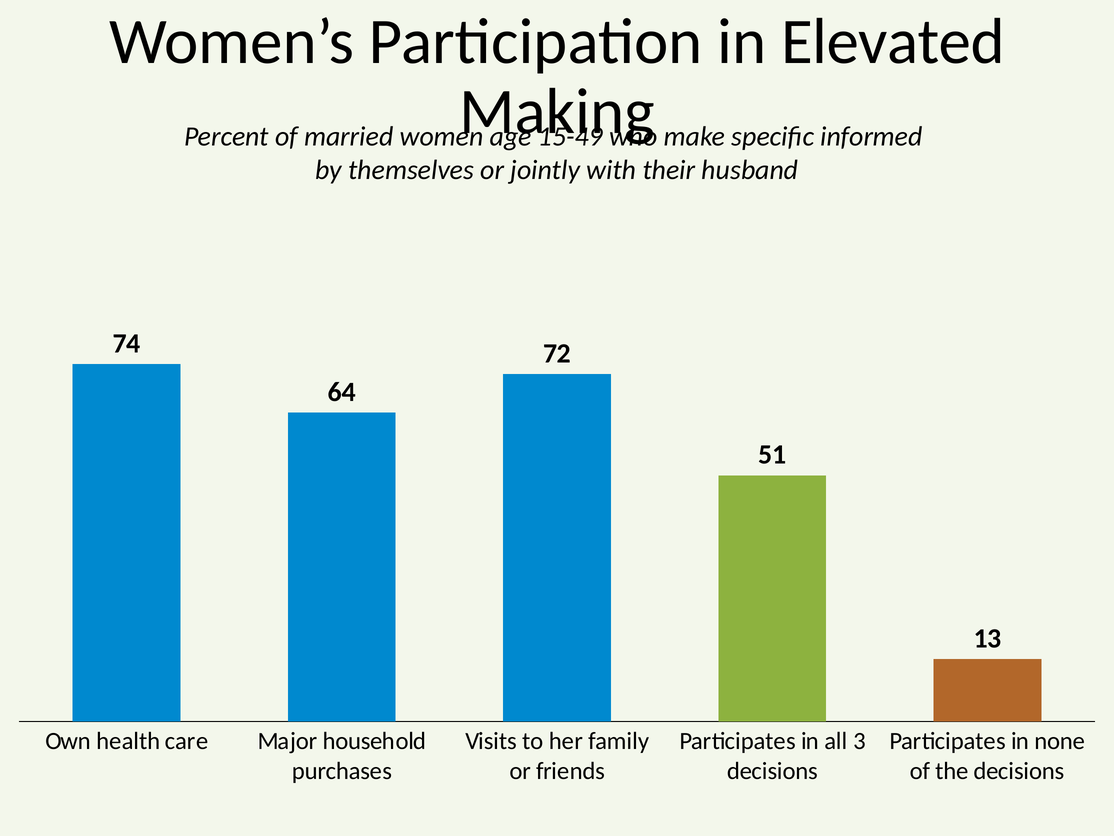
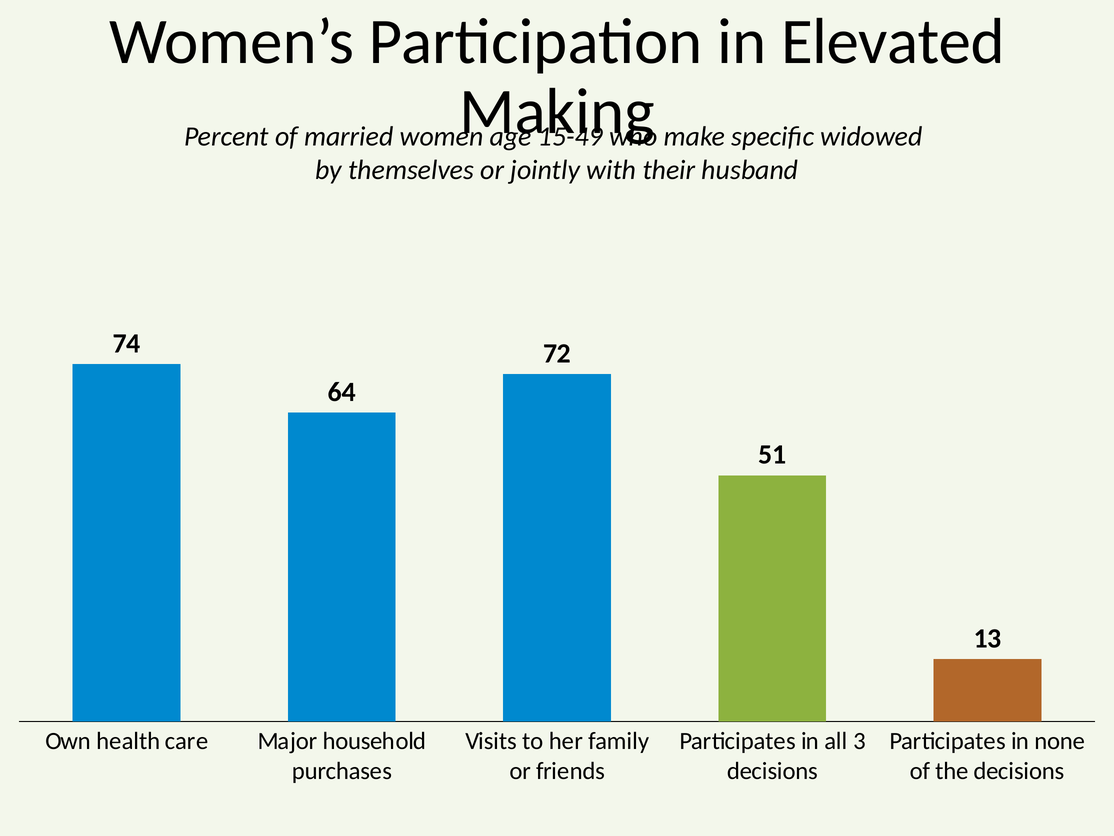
informed: informed -> widowed (871, 136)
